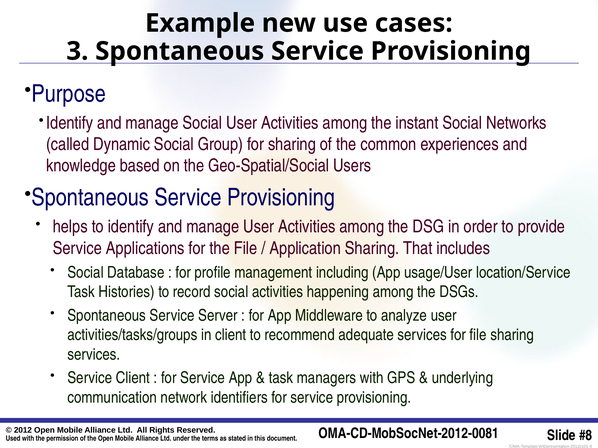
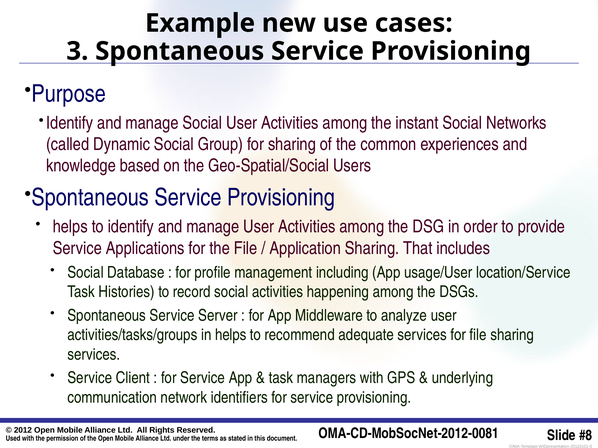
in client: client -> helps (231, 335)
